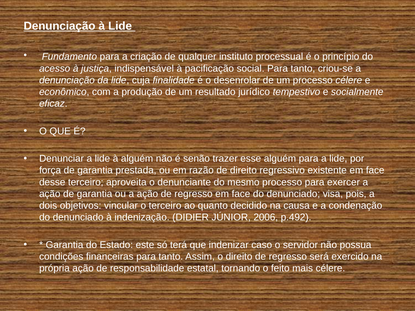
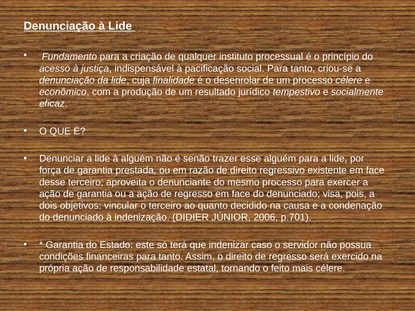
p.492: p.492 -> p.701 (296, 218)
